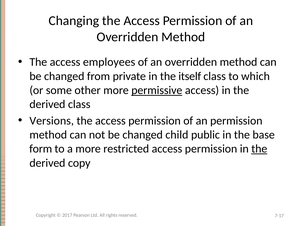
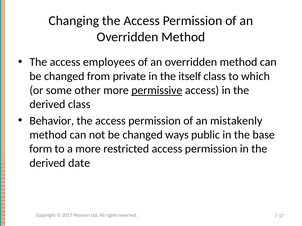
Versions: Versions -> Behavior (52, 121)
an permission: permission -> mistakenly (236, 121)
child: child -> ways (177, 135)
the underline: present -> none (259, 149)
copy: copy -> date (79, 163)
